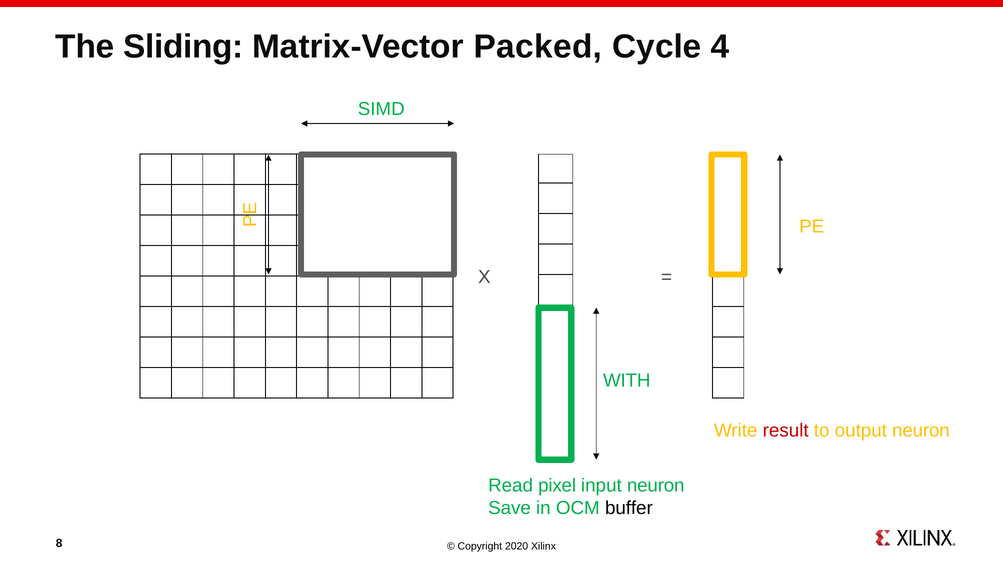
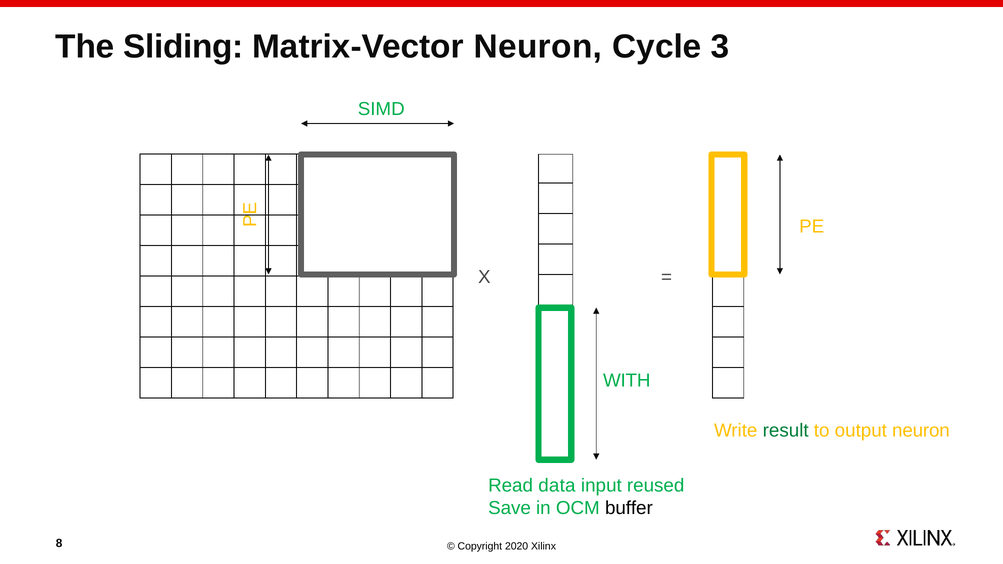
Matrix-Vector Packed: Packed -> Neuron (538, 47)
4: 4 -> 3 (720, 47)
result colour: red -> green (786, 431)
pixel: pixel -> data (557, 486)
input neuron: neuron -> reused (656, 486)
